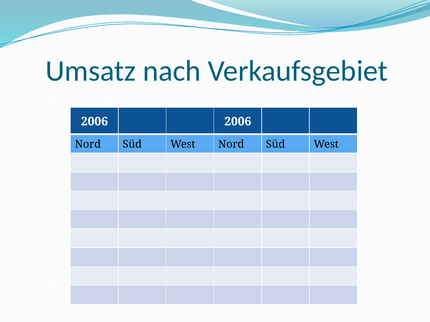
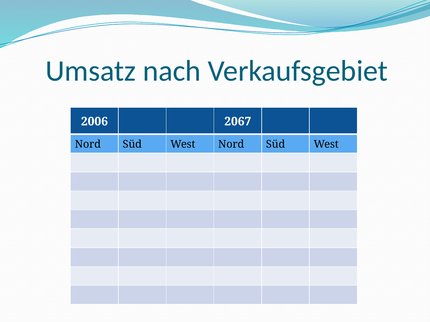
2006 2006: 2006 -> 2067 (238, 122)
